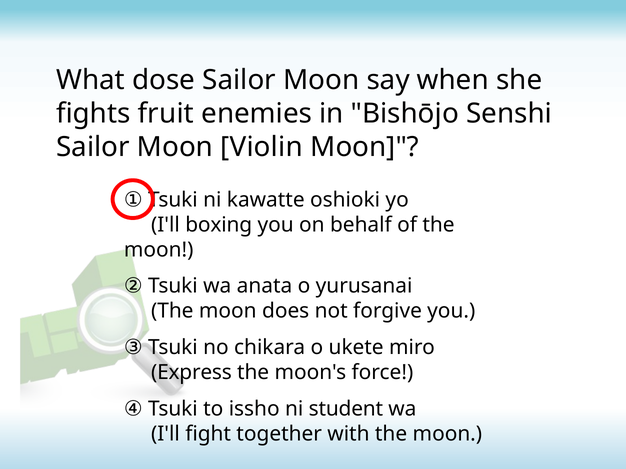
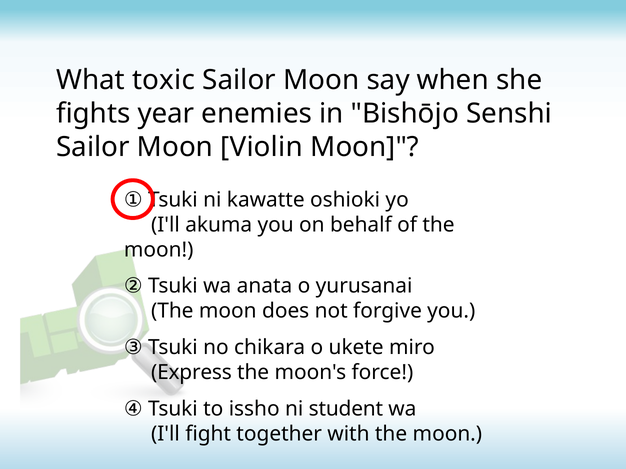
dose: dose -> toxic (164, 80)
fruit: fruit -> year (166, 114)
boxing: boxing -> akuma (219, 225)
